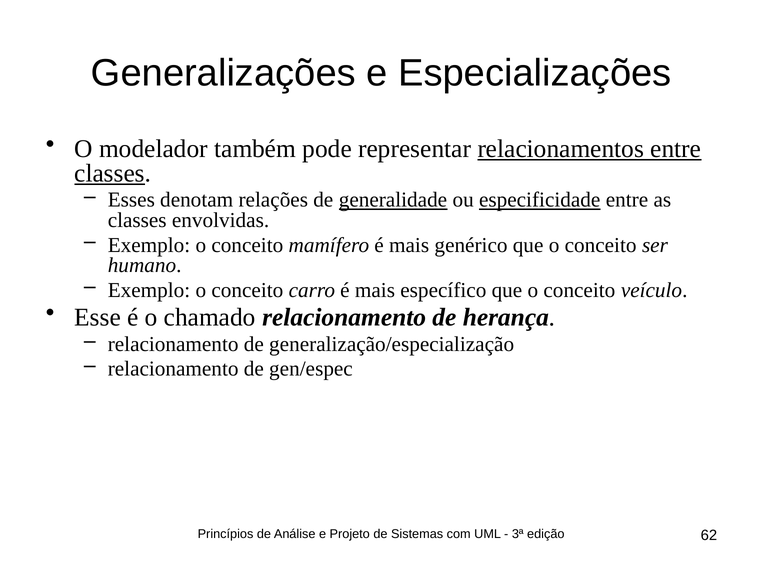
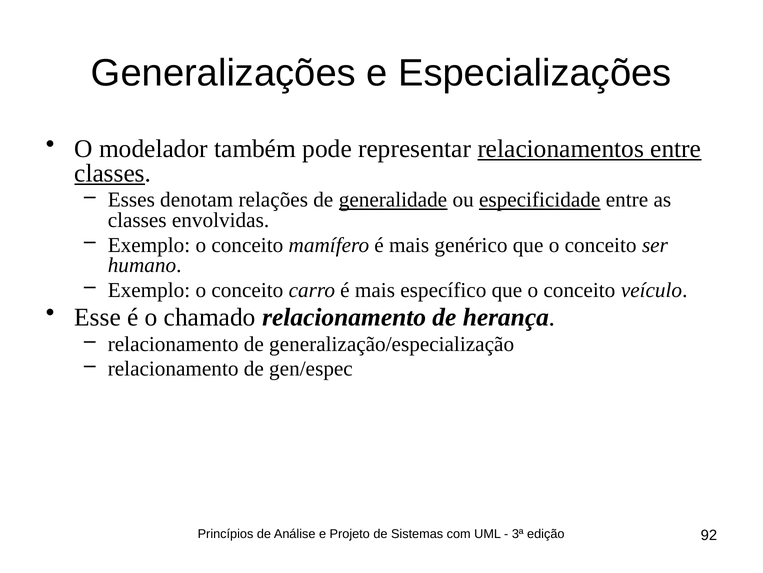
62: 62 -> 92 (709, 535)
